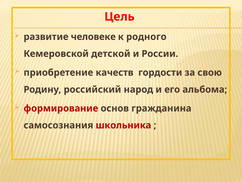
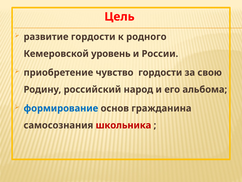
развитие человеке: человеке -> гордости (93, 37)
детской: детской -> уровень (111, 54)
качеств: качеств -> чувство (115, 72)
формирование colour: red -> blue (61, 108)
